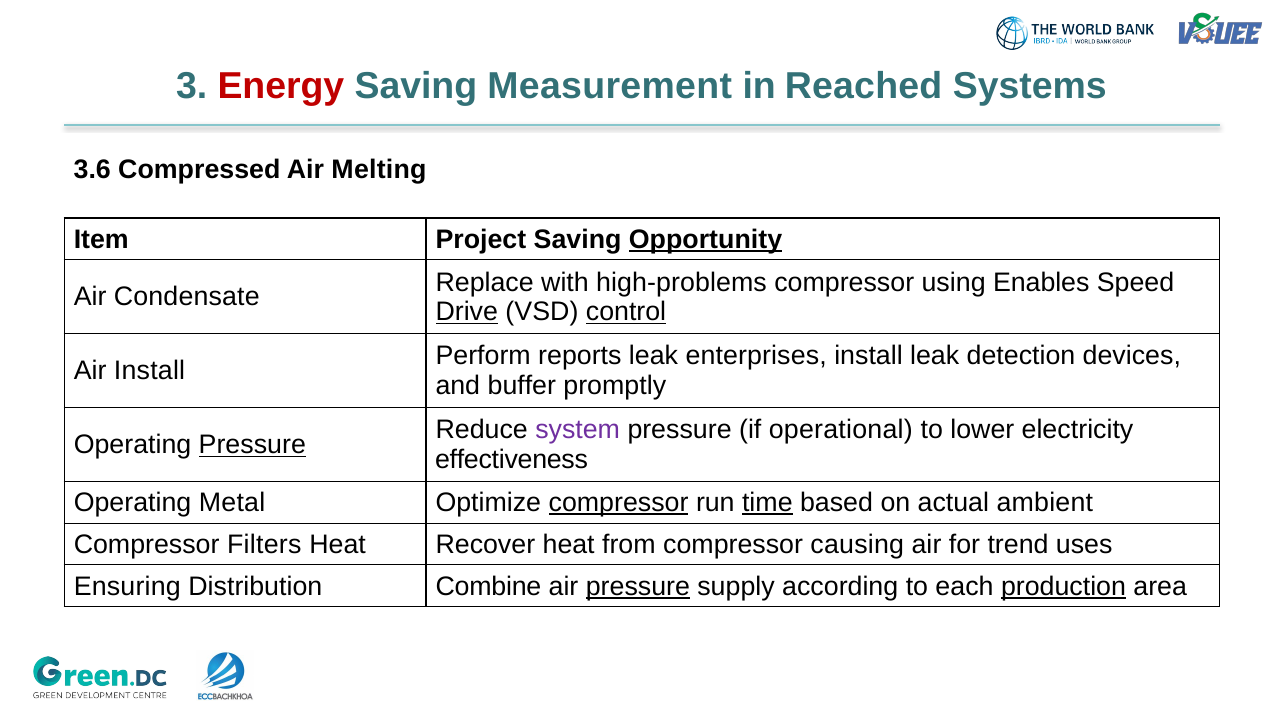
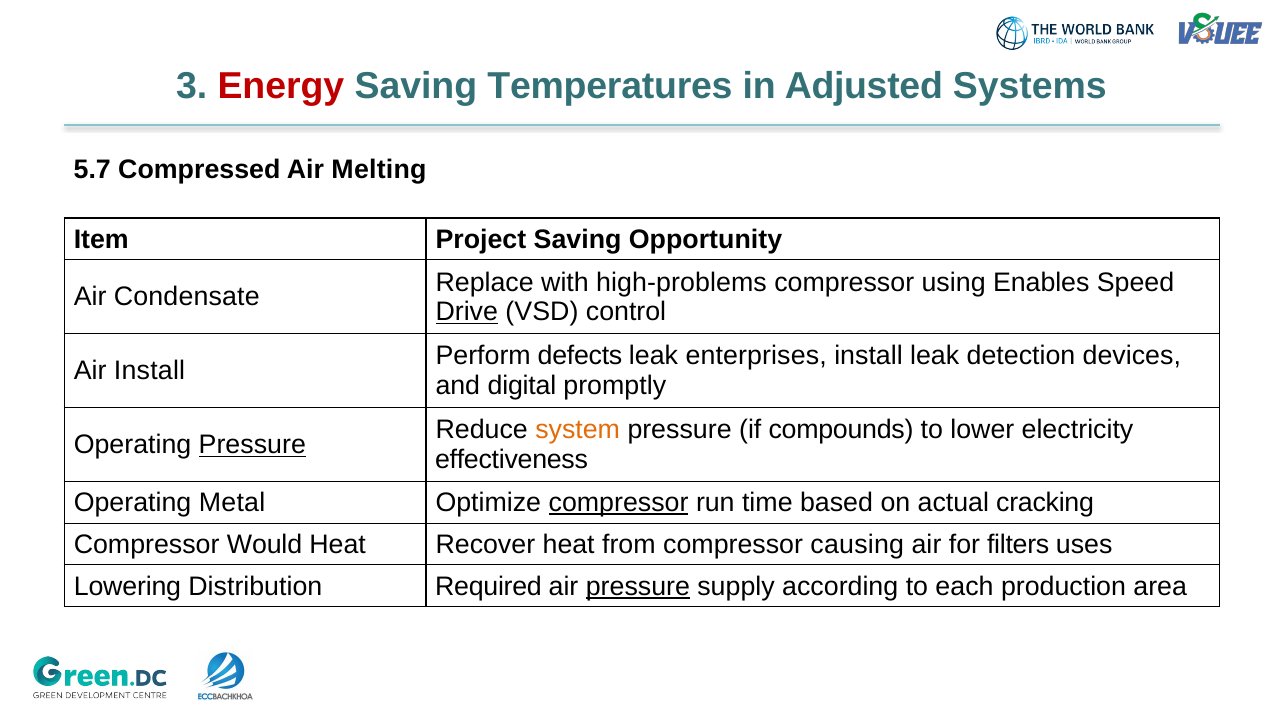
Measurement: Measurement -> Temperatures (610, 87)
Reached: Reached -> Adjusted (864, 87)
3.6: 3.6 -> 5.7 (92, 170)
Opportunity underline: present -> none (706, 239)
control underline: present -> none (626, 312)
reports: reports -> defects (580, 356)
buffer: buffer -> digital (522, 386)
system colour: purple -> orange (578, 430)
operational: operational -> compounds (841, 430)
time underline: present -> none (767, 503)
ambient: ambient -> cracking (1045, 503)
Filters: Filters -> Would (265, 545)
trend: trend -> filters (1018, 545)
Ensuring: Ensuring -> Lowering (127, 586)
Combine: Combine -> Required (488, 586)
production underline: present -> none (1063, 586)
